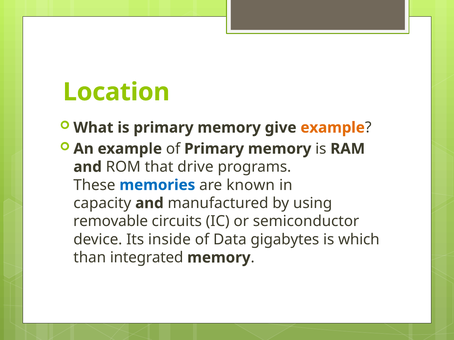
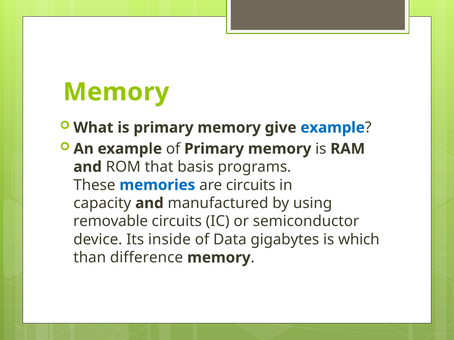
Location: Location -> Memory (116, 92)
example colour: orange -> blue (333, 128)
drive: drive -> basis (196, 167)
are known: known -> circuits (251, 185)
integrated: integrated -> difference (147, 258)
